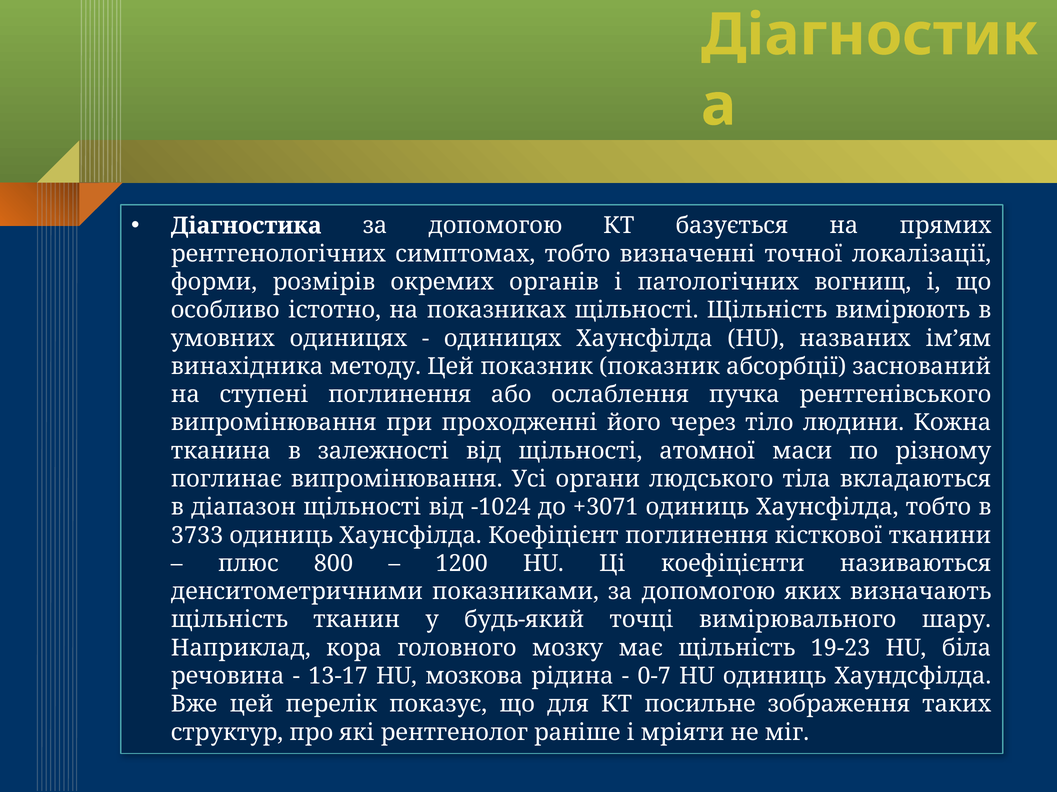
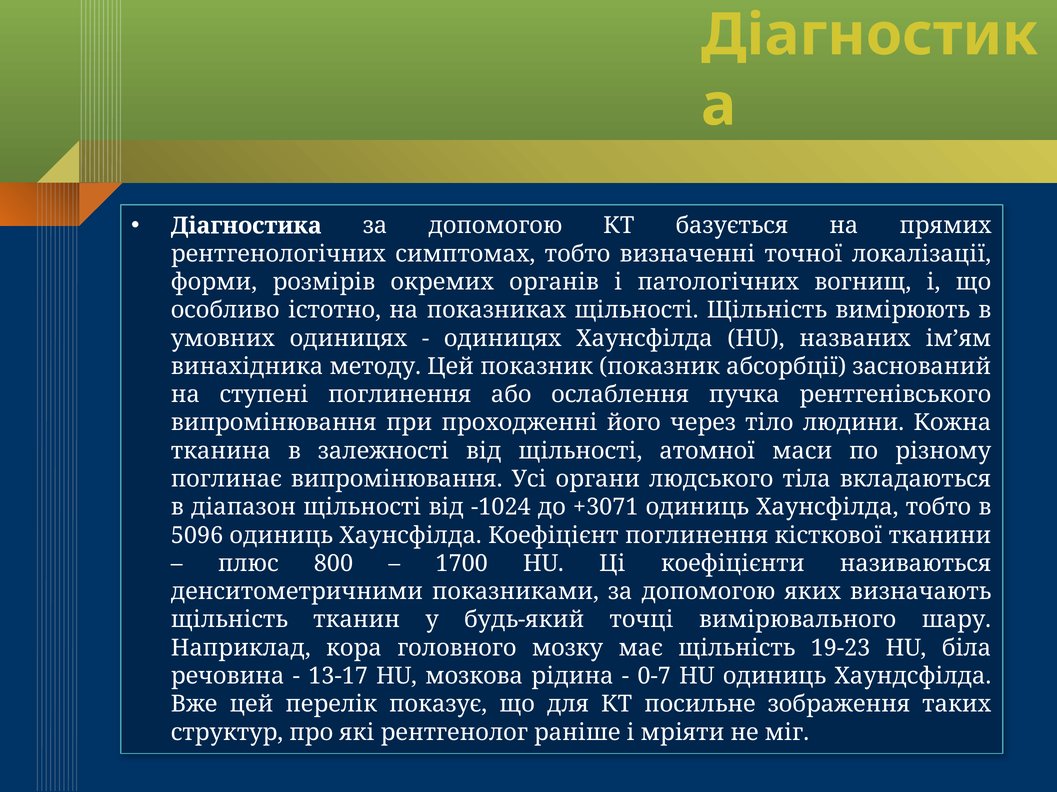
3733: 3733 -> 5096 (197, 536)
1200: 1200 -> 1700 (462, 564)
